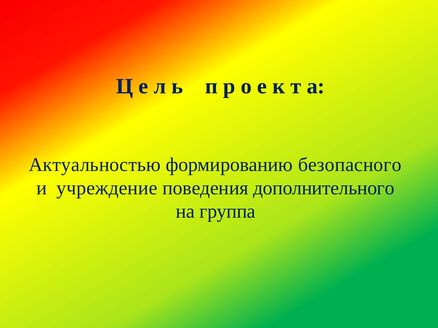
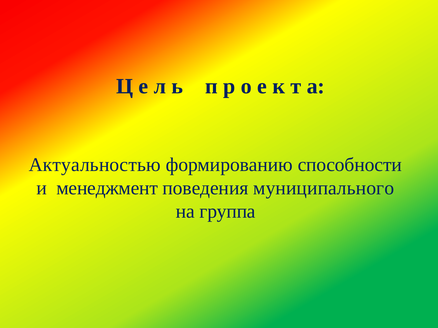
безопасного: безопасного -> способности (350, 165)
учреждение: учреждение -> менеджмент (107, 188)
дополнительного: дополнительного -> муниципального (324, 188)
